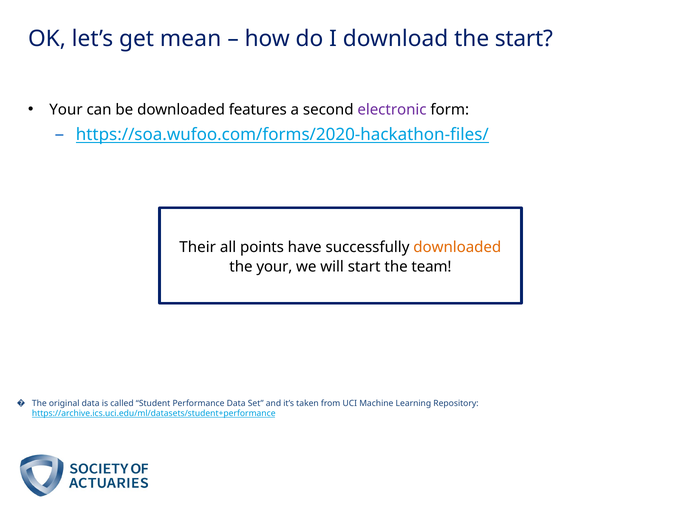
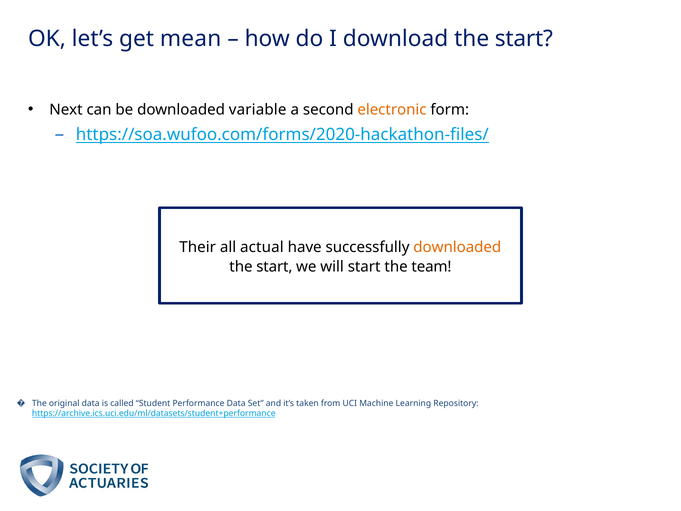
Your: Your -> Next (66, 109)
features: features -> variable (258, 109)
electronic colour: purple -> orange (392, 109)
points: points -> actual (262, 247)
your: your -> start (274, 267)
